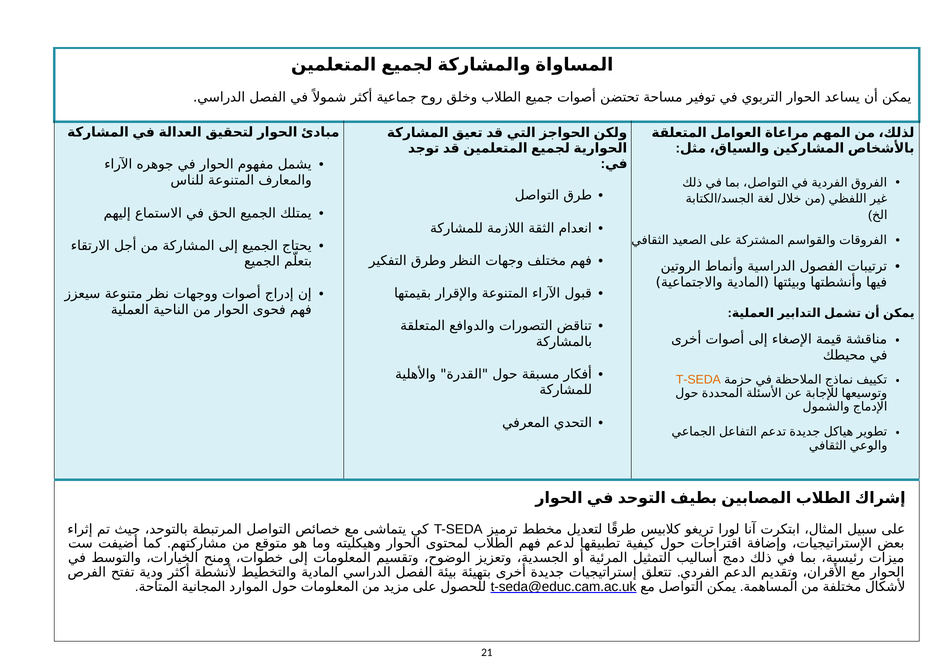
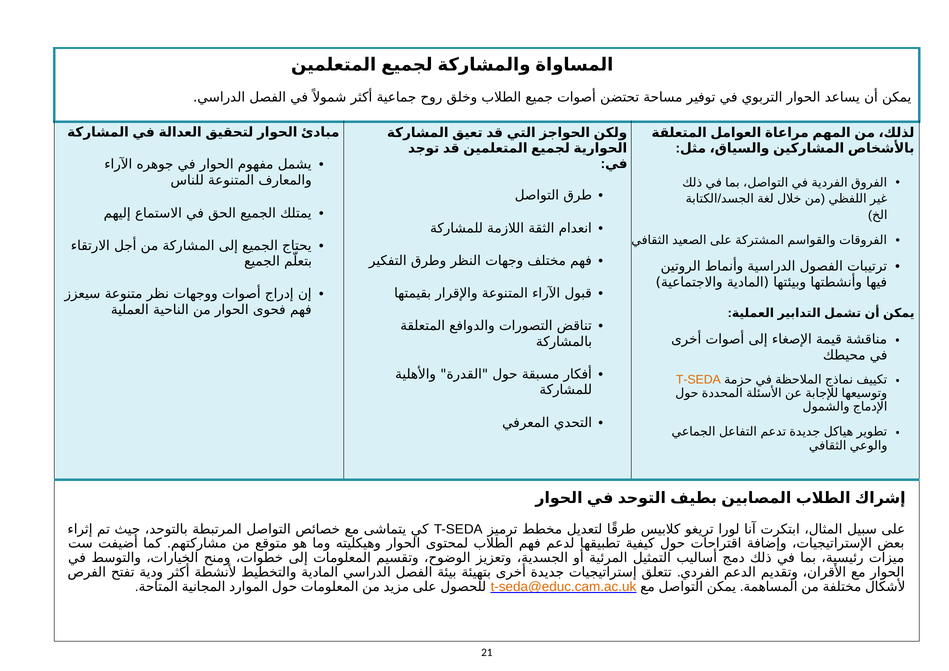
t-seda@educ.cam.ac.uk colour: black -> orange (563, 587)
